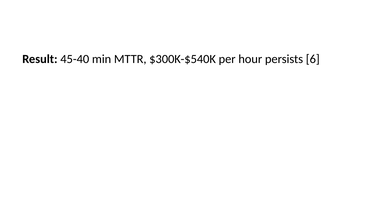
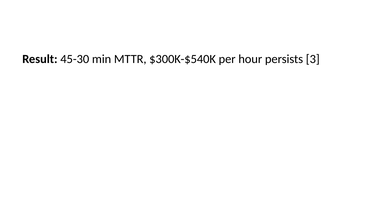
45-40: 45-40 -> 45-30 (75, 59)
6: 6 -> 3 (313, 59)
